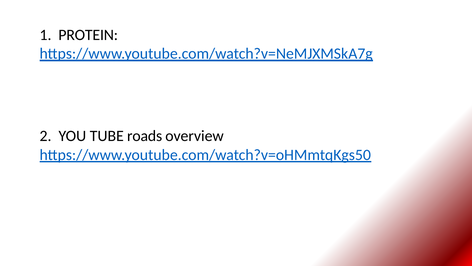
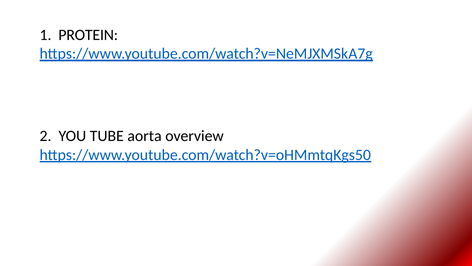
roads: roads -> aorta (145, 136)
